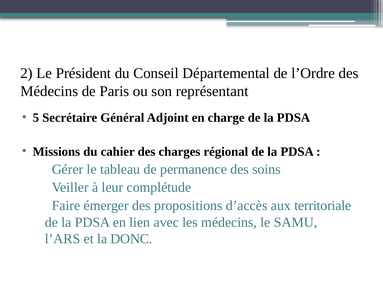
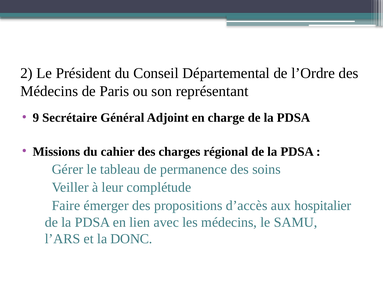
5: 5 -> 9 (36, 118)
territoriale: territoriale -> hospitalier (323, 206)
